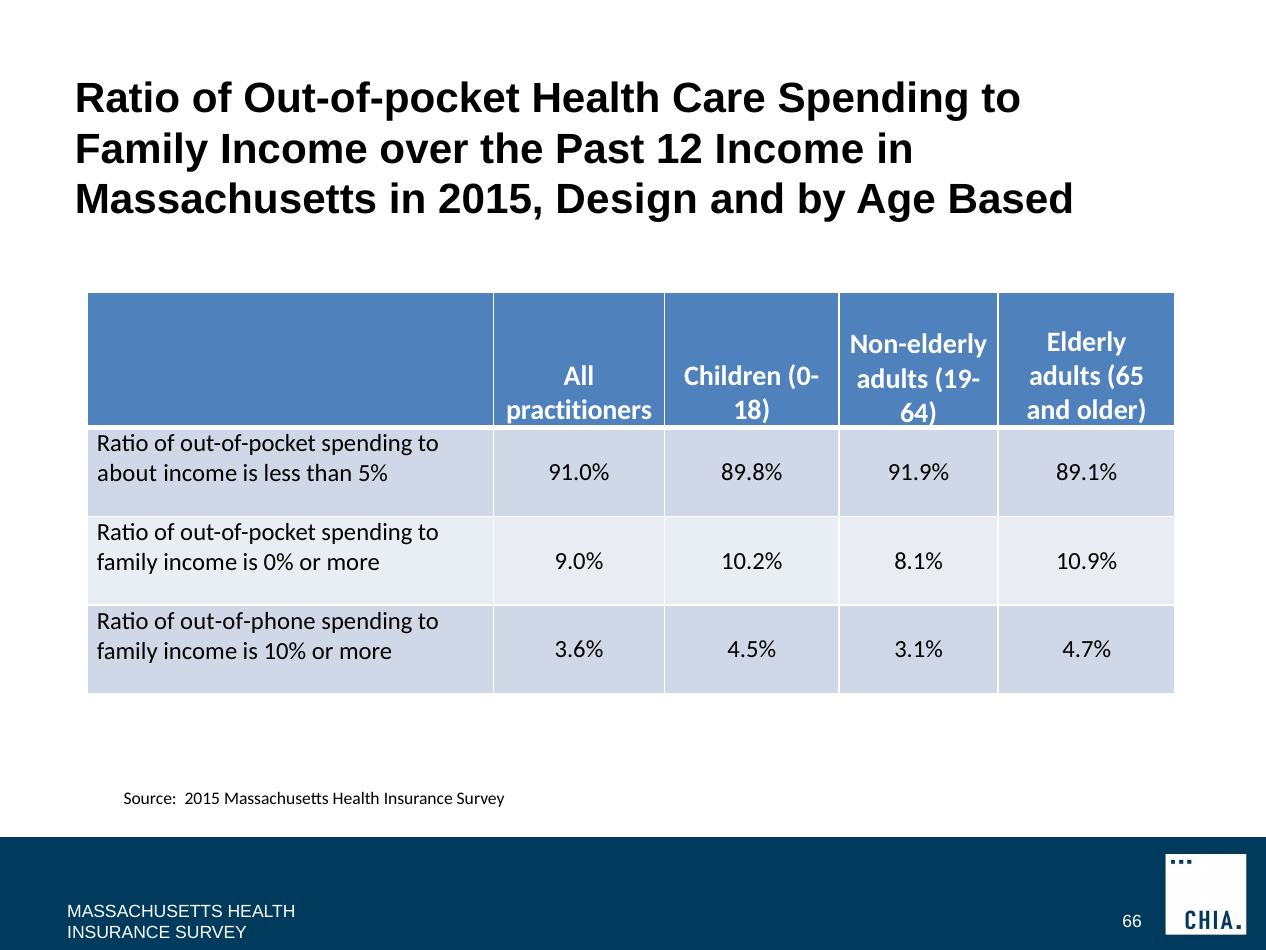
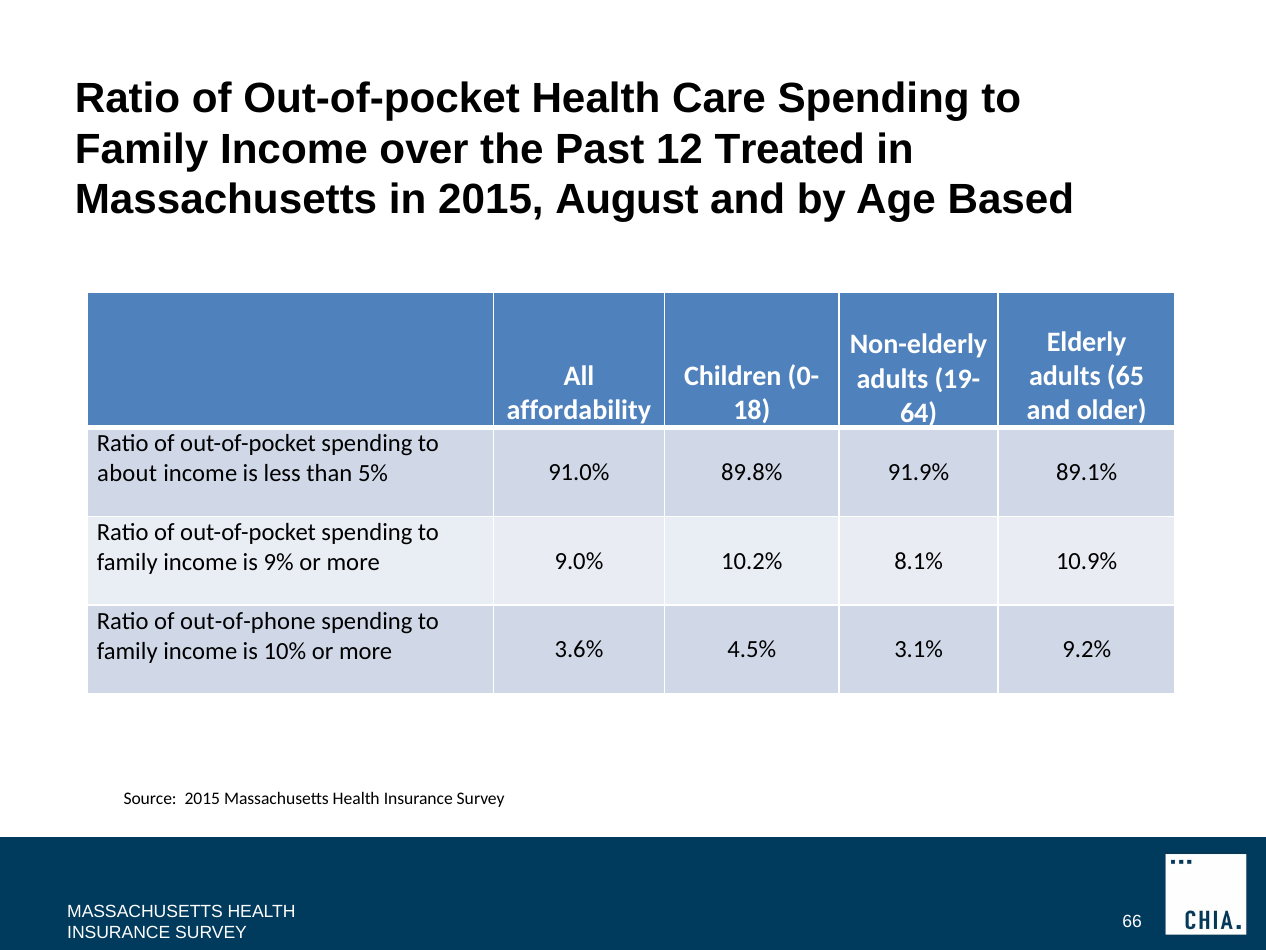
12 Income: Income -> Treated (790, 149)
Design: Design -> August (627, 200)
practitioners: practitioners -> affordability (579, 410)
0%: 0% -> 9% (279, 562)
4.7%: 4.7% -> 9.2% (1087, 649)
